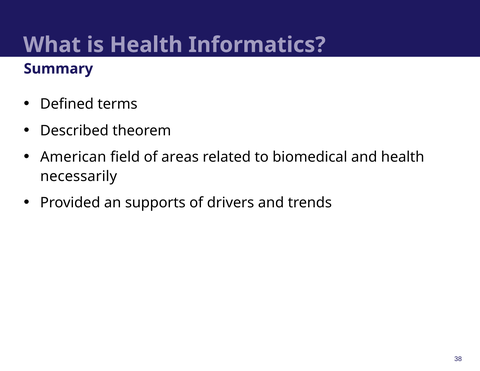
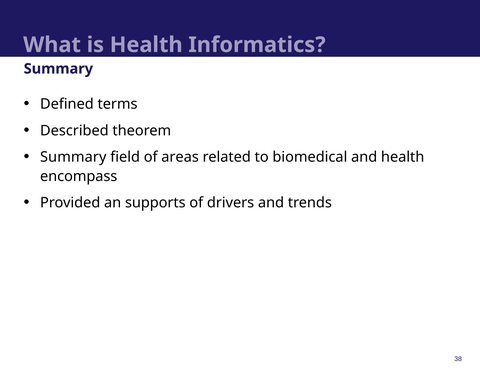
American: American -> Summary (73, 157)
necessarily: necessarily -> encompass (79, 176)
